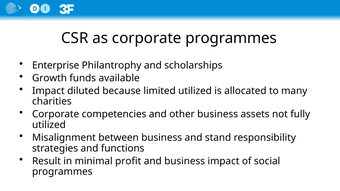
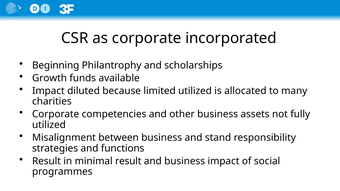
corporate programmes: programmes -> incorporated (231, 38)
Enterprise: Enterprise -> Beginning (56, 65)
minimal profit: profit -> result (128, 161)
